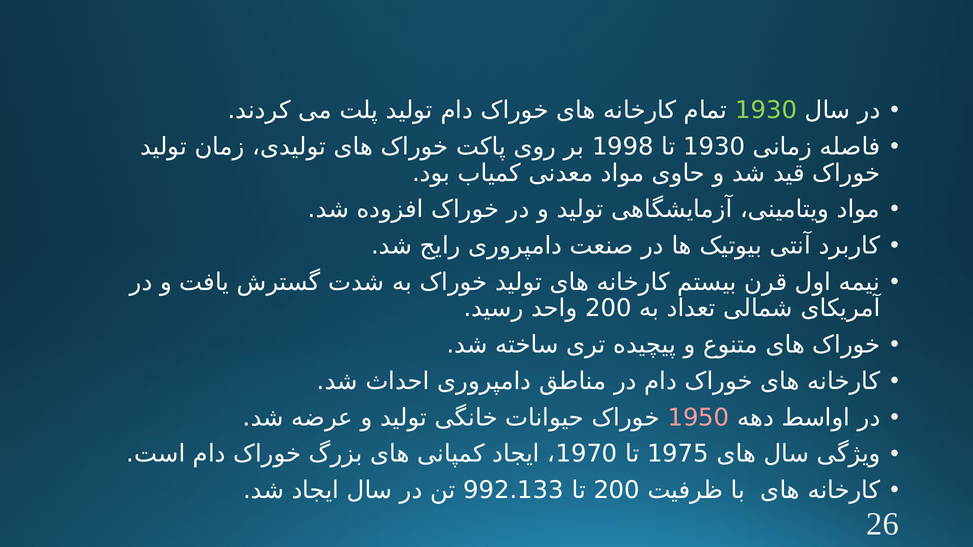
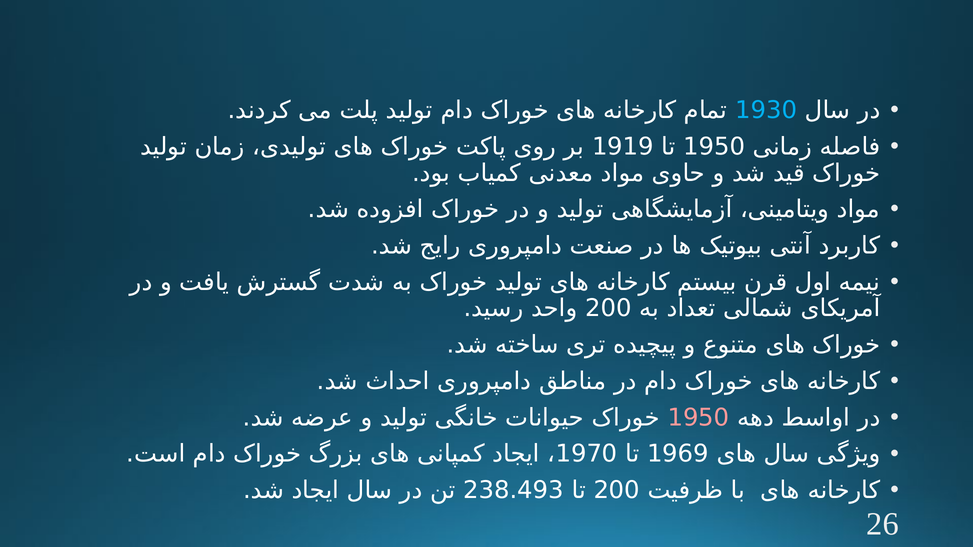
1930 colour: light green -> light blue (766, 110)
1998: 1998 -> 1919 (623, 147)
1930: 1930 -> 1950 (714, 147)
1975: 1975 -> 1969 (678, 454)
992.133: 992.133 -> 238.493 (514, 491)
